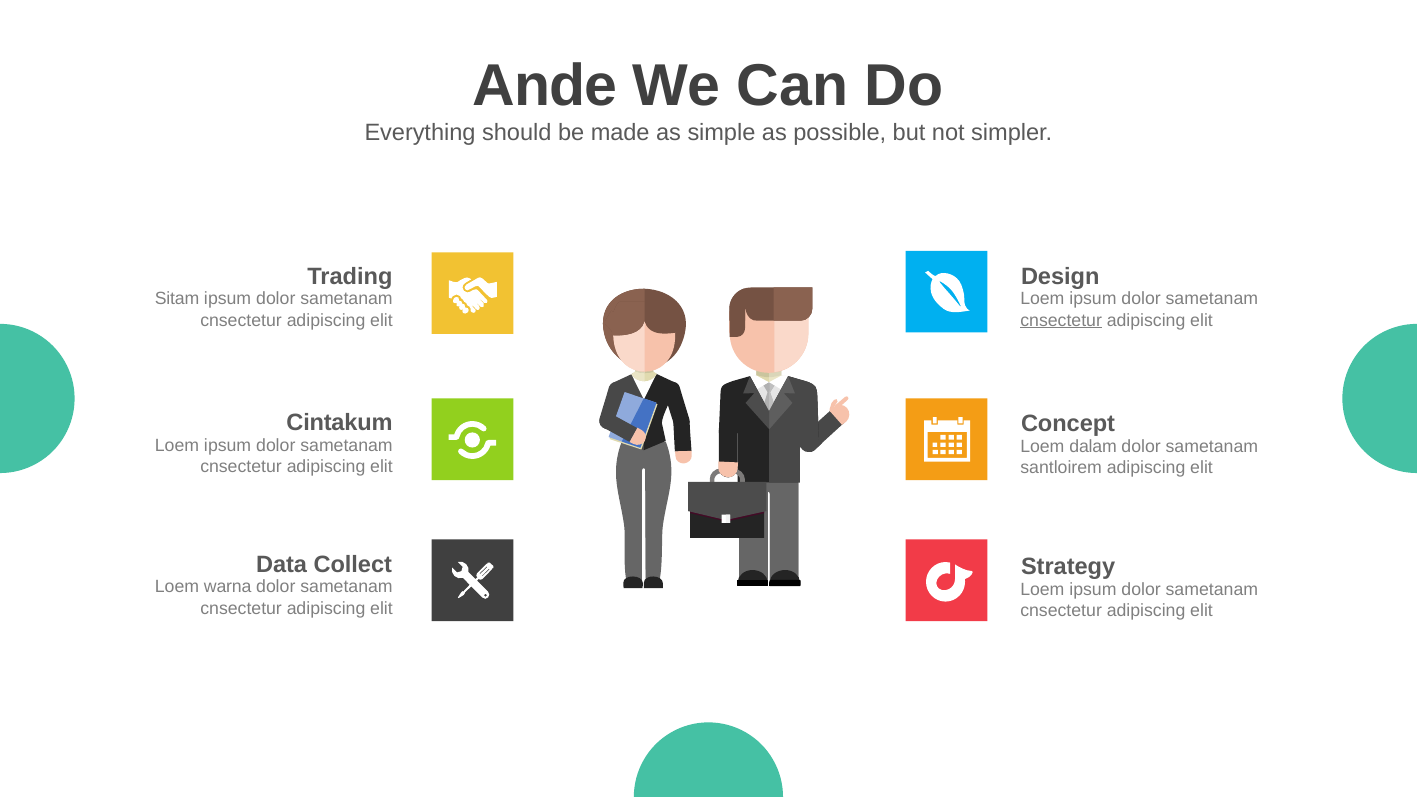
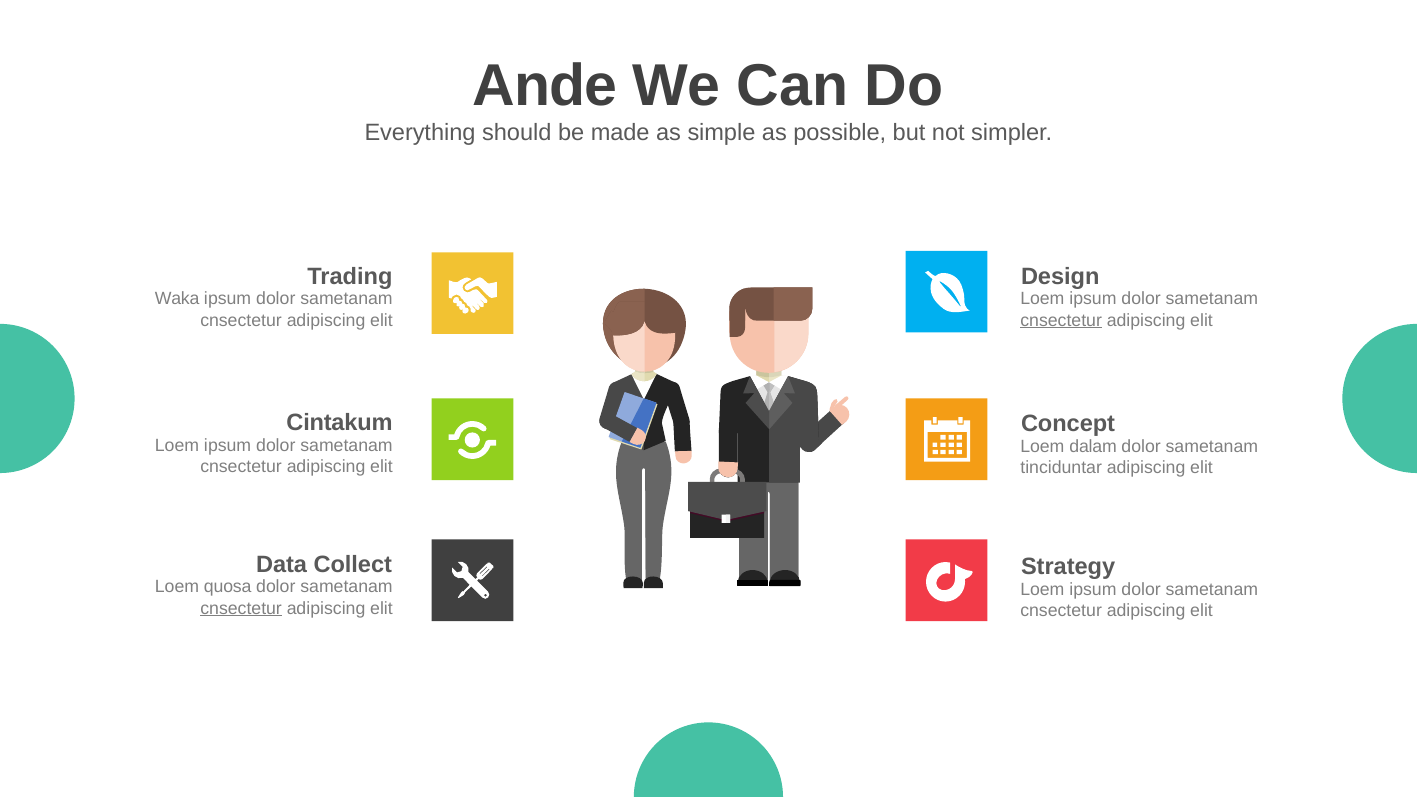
Sitam: Sitam -> Waka (177, 299)
santloirem: santloirem -> tinciduntar (1061, 468)
warna: warna -> quosa (228, 587)
cnsectetur underline: none -> present (241, 608)
